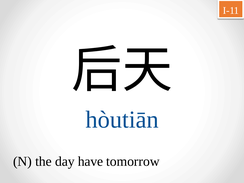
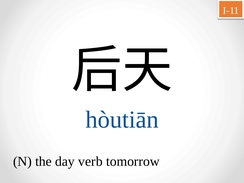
have: have -> verb (90, 161)
